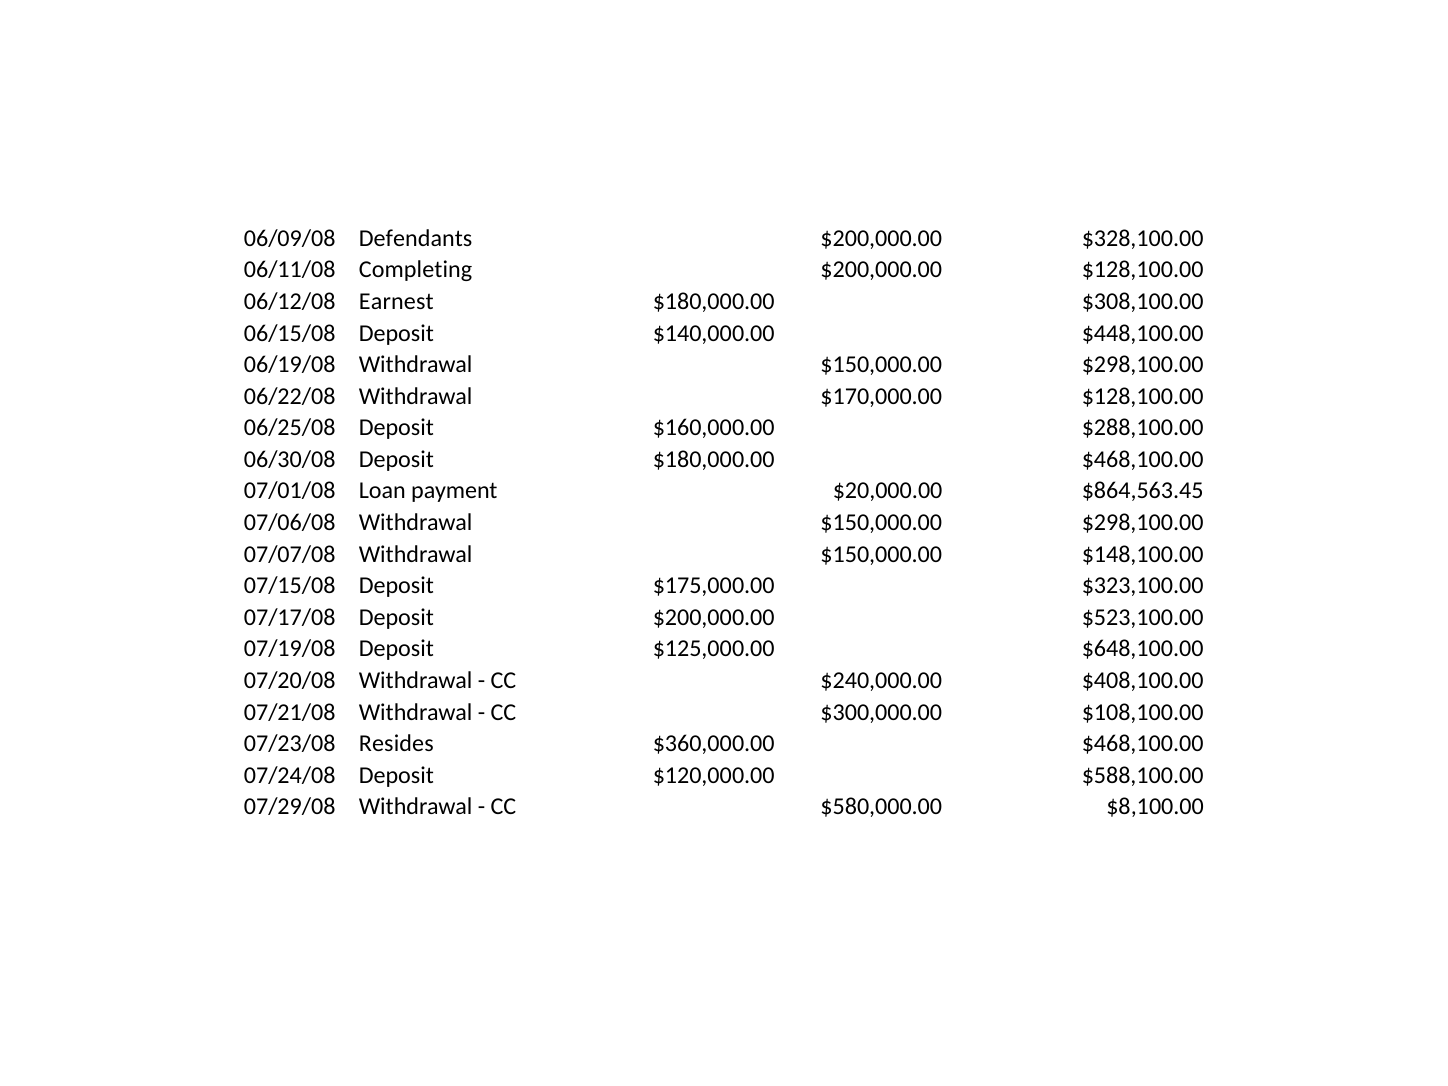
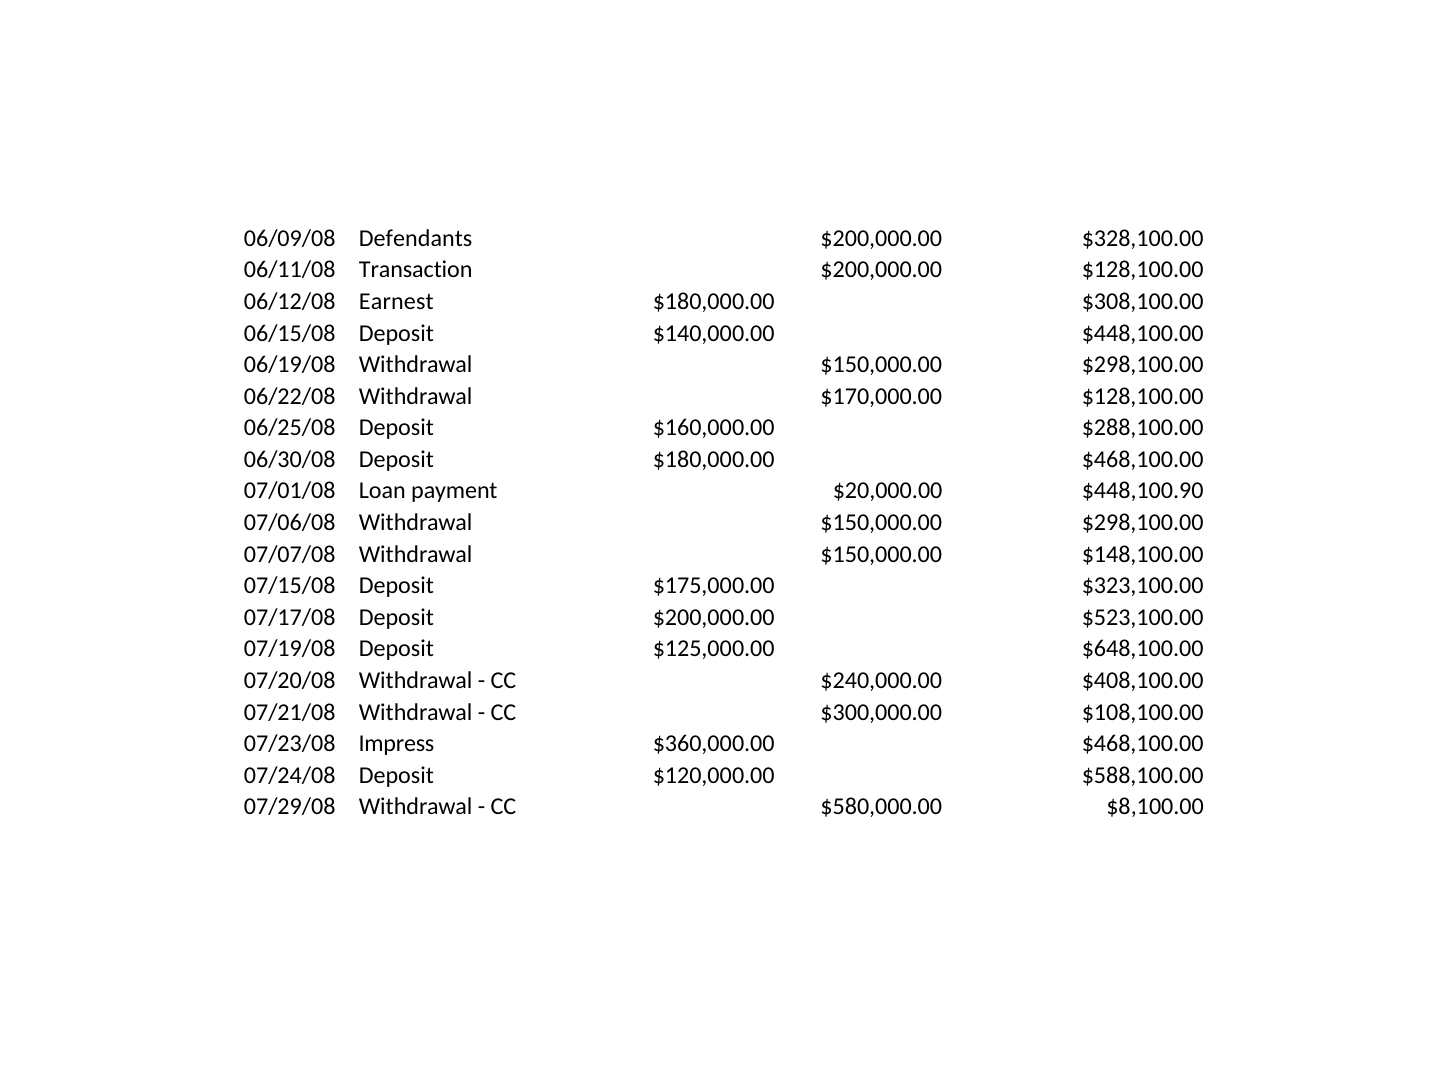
Completing: Completing -> Transaction (416, 270)
$864,563.45: $864,563.45 -> $448,100.90 (1143, 491)
Resides: Resides -> Impress (396, 744)
